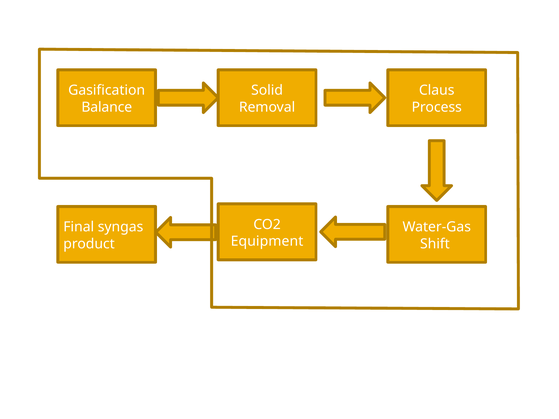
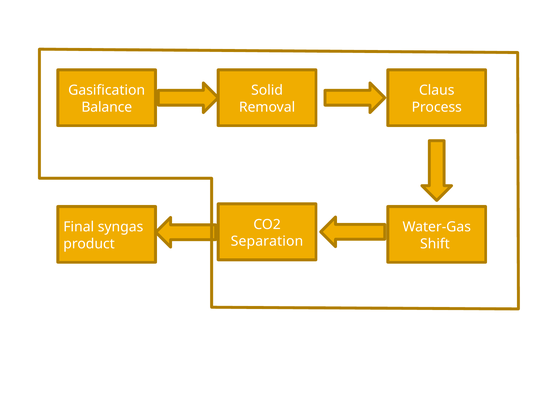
Equipment: Equipment -> Separation (267, 241)
